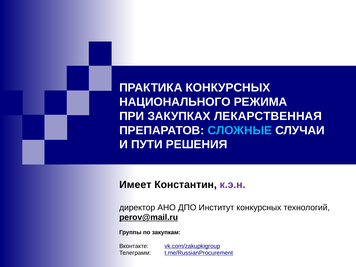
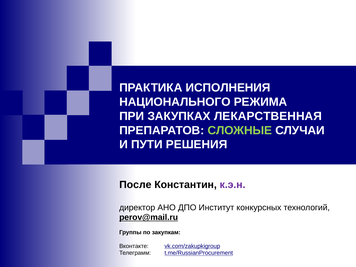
ПРАКТИКА КОНКУРСНЫХ: КОНКУРСНЫХ -> ИСПОЛНЕНИЯ (228, 88)
СЛОЖНЫЕ colour: light blue -> light green (240, 130)
Имеет: Имеет -> После (135, 185)
